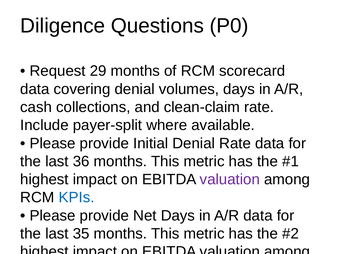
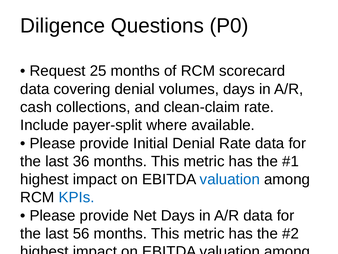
29: 29 -> 25 (98, 71)
valuation colour: purple -> blue (230, 179)
35: 35 -> 56 (81, 233)
